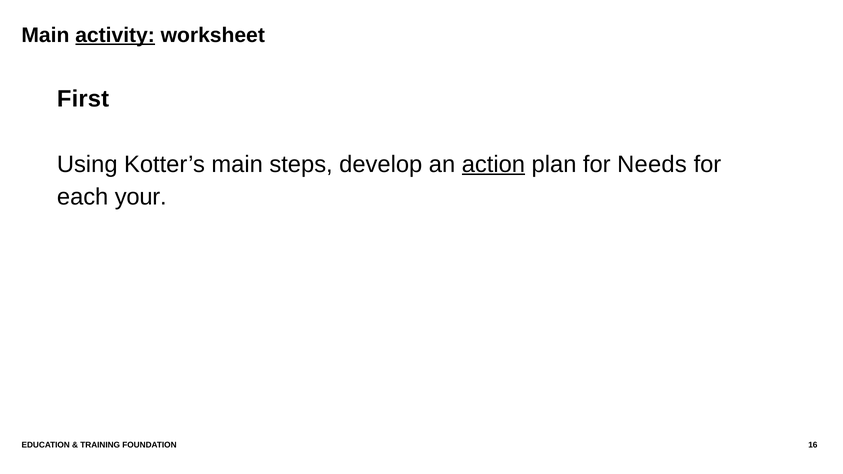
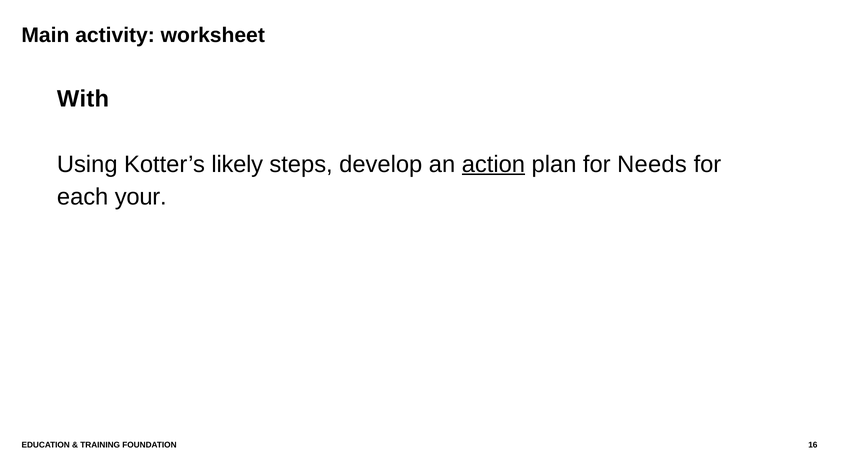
activity underline: present -> none (115, 35)
First: First -> With (83, 99)
Kotter’s main: main -> likely (237, 164)
